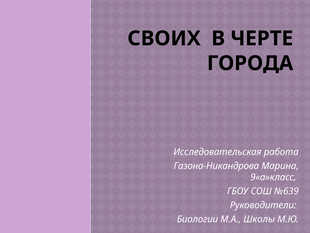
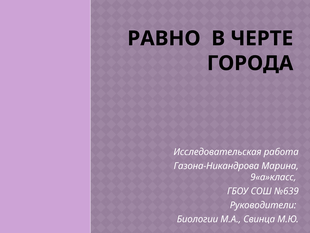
СВОИХ: СВОИХ -> РАВНО (164, 38)
Школы: Школы -> Свинца (259, 219)
